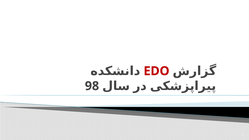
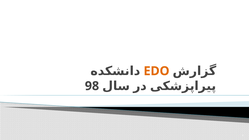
EDO colour: red -> orange (156, 71)
